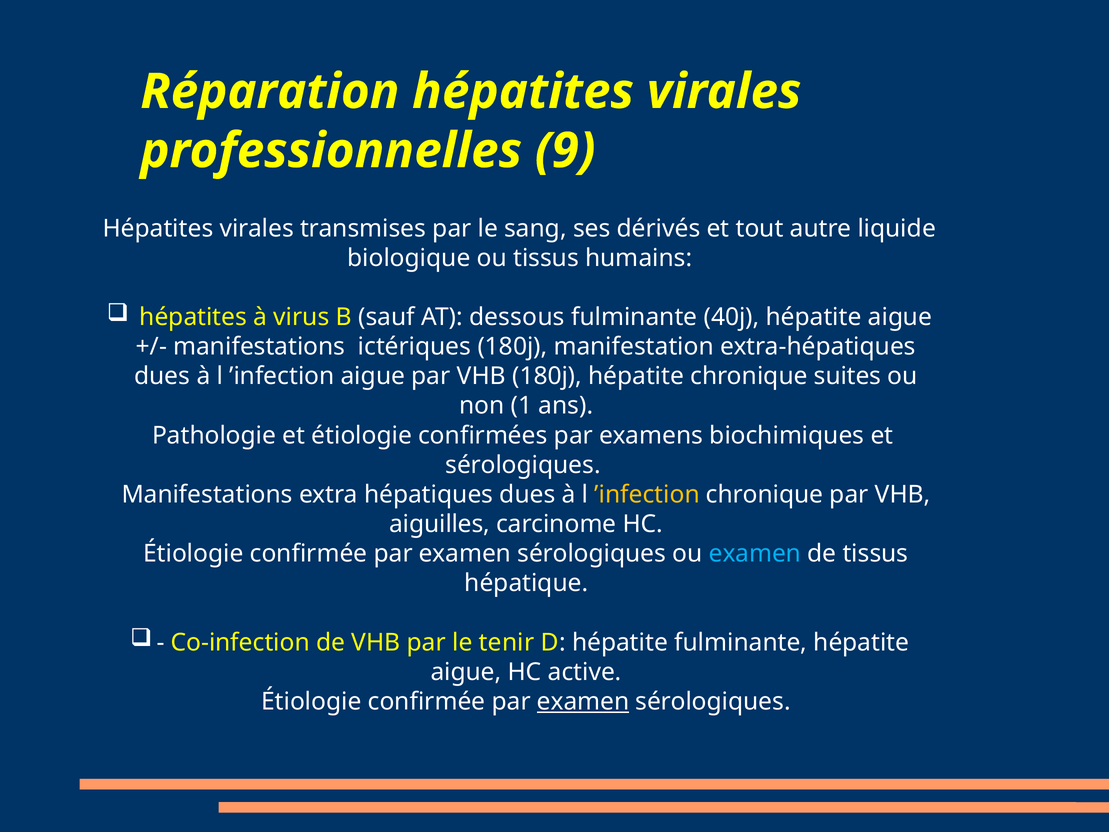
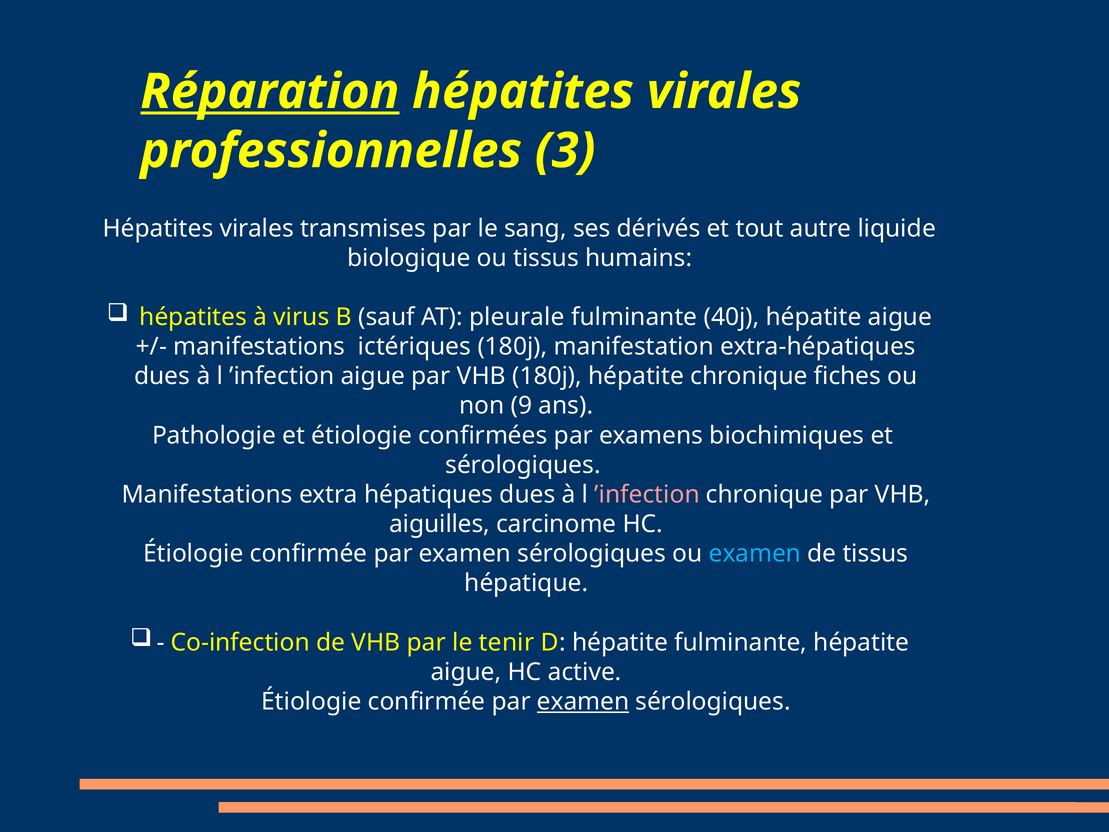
Réparation underline: none -> present (270, 92)
9: 9 -> 3 (565, 151)
dessous: dessous -> pleurale (517, 317)
suites: suites -> fiches (847, 376)
1: 1 -> 9 (521, 406)
’infection colour: yellow -> pink (647, 494)
